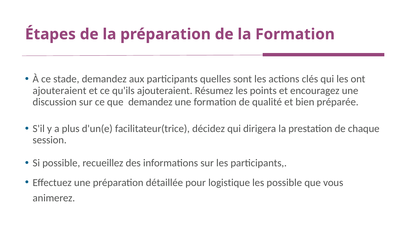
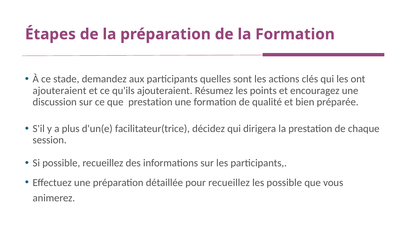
que demandez: demandez -> prestation (150, 102)
pour logistique: logistique -> recueillez (229, 183)
